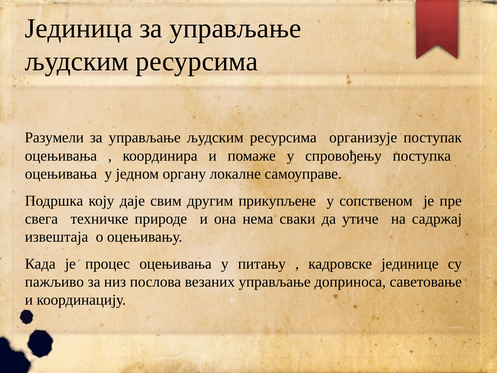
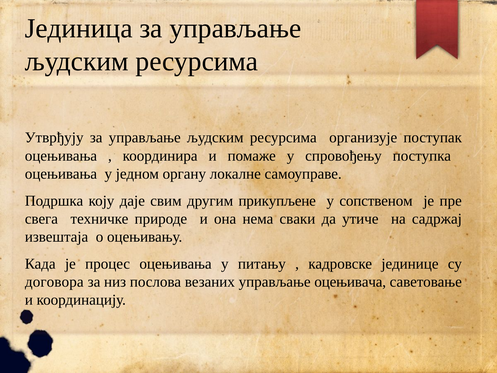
Разумели: Разумели -> Утврђују (54, 138)
пажљиво: пажљиво -> договора (54, 282)
доприноса: доприноса -> оцењивача (350, 282)
